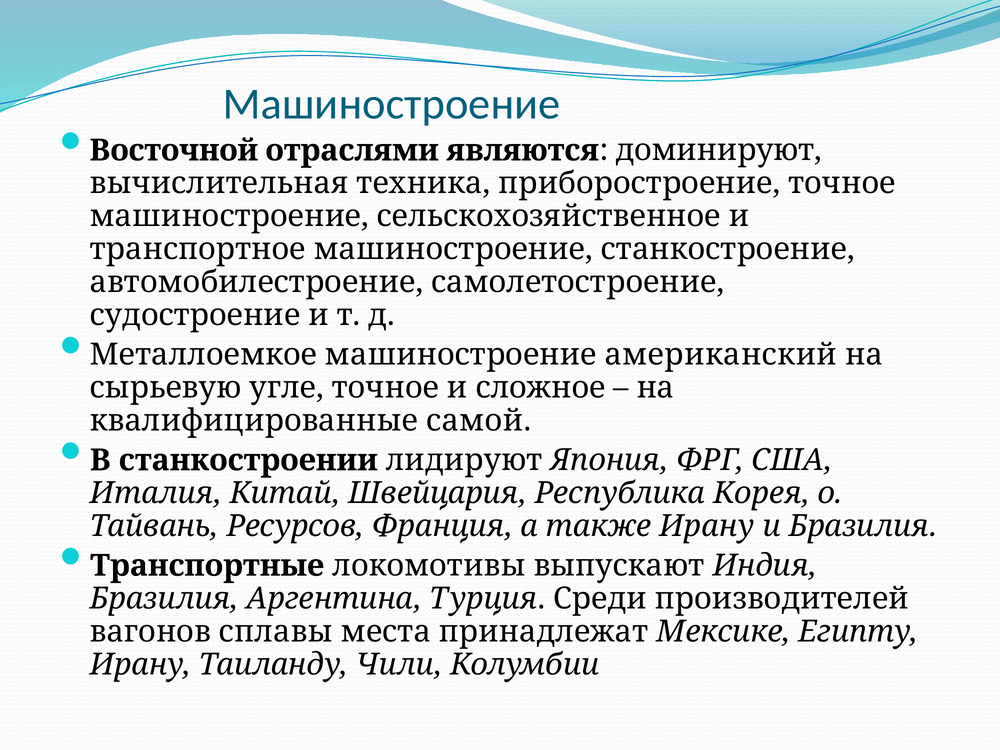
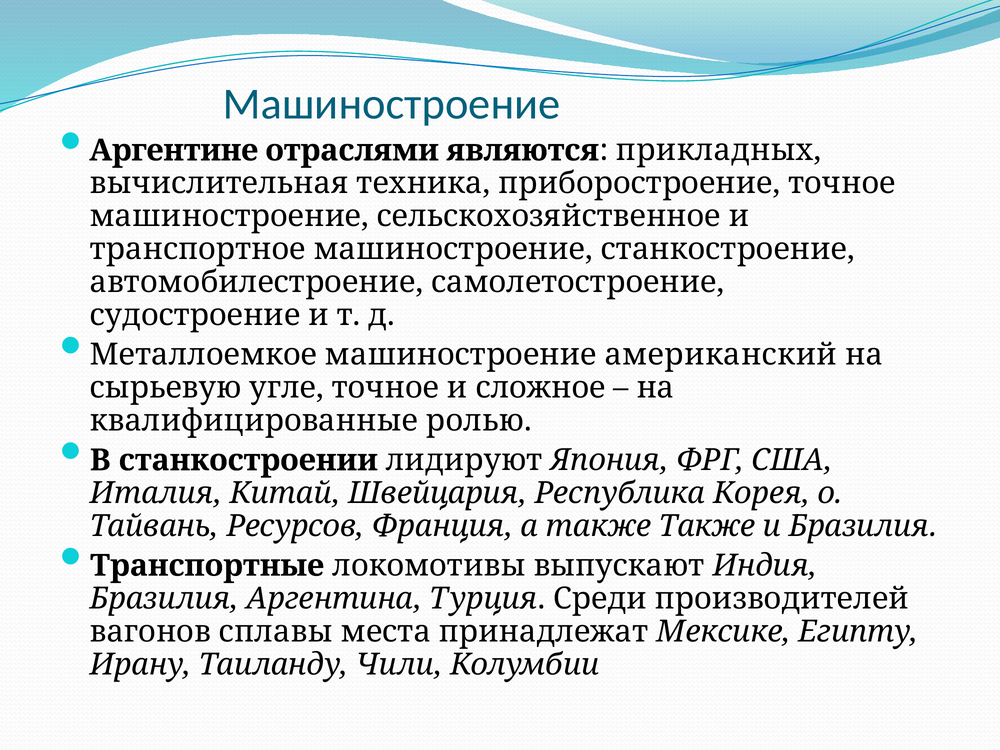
Восточной: Восточной -> Аргентине (174, 150)
доминируют: доминируют -> прикладных (719, 150)
самой: самой -> ролью (479, 421)
также Ирану: Ирану -> Также (707, 526)
